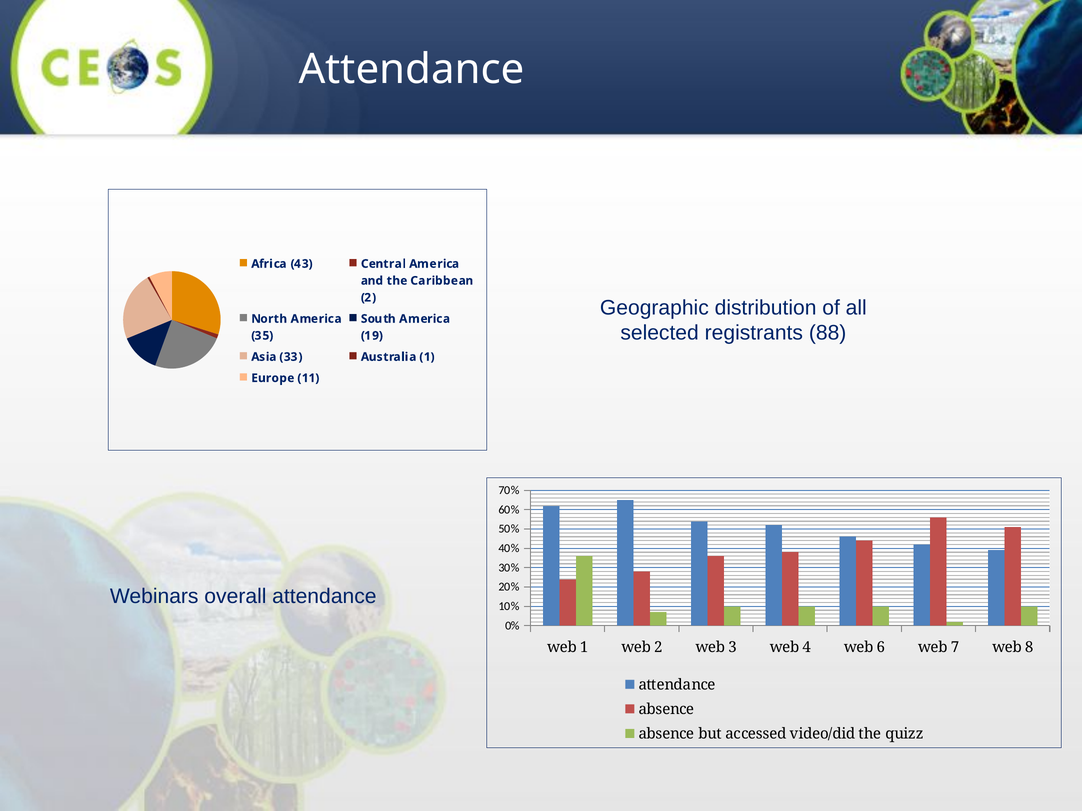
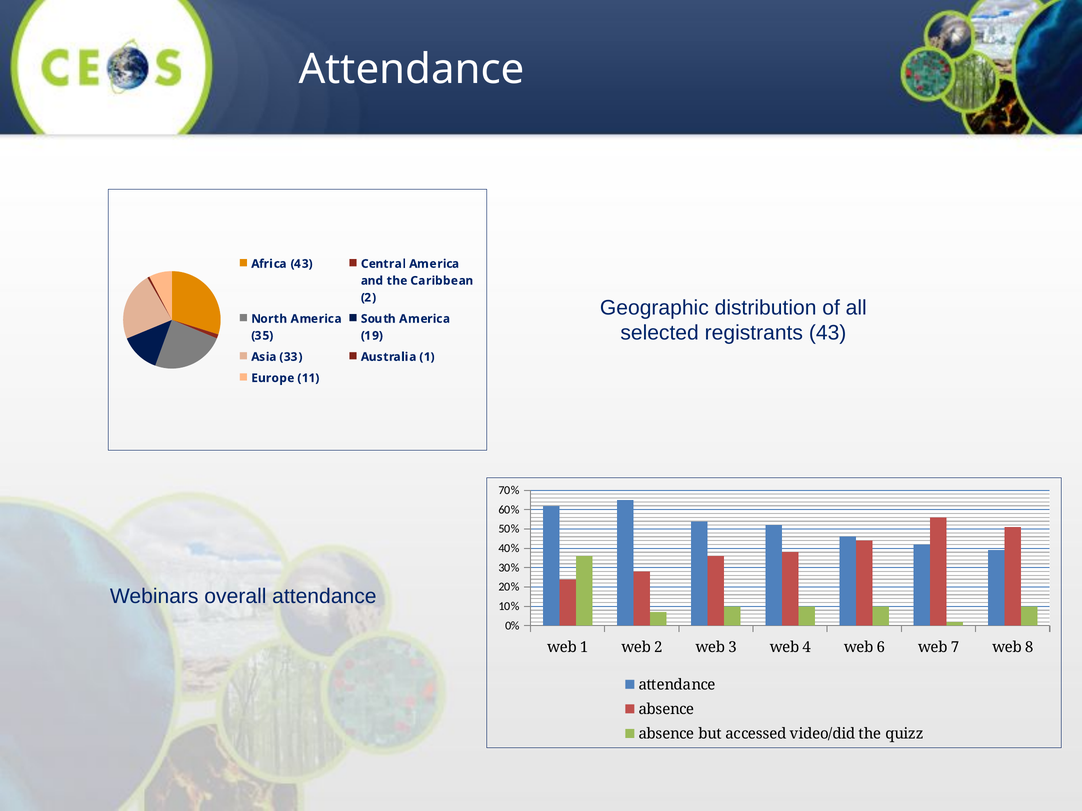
registrants 88: 88 -> 43 (828, 333)
